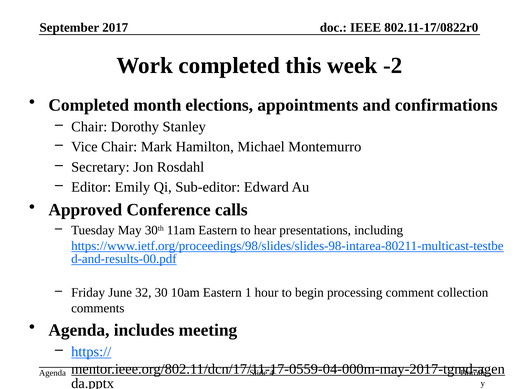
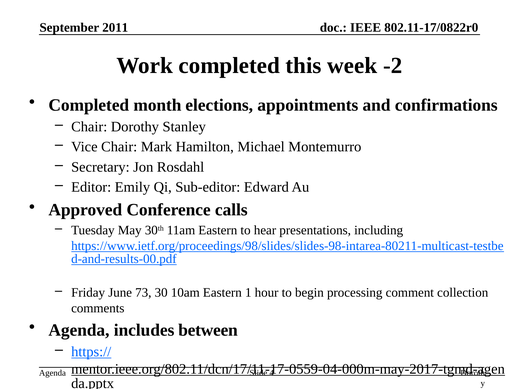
2017: 2017 -> 2011 (115, 28)
32: 32 -> 73 (143, 293)
meeting: meeting -> between (208, 330)
